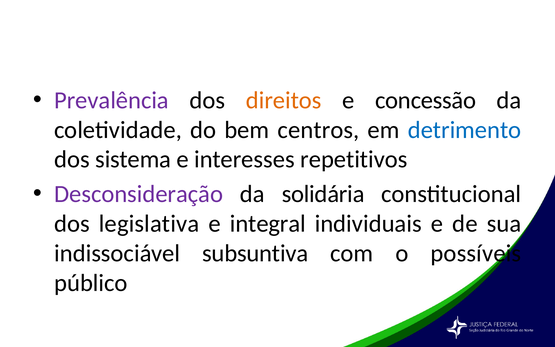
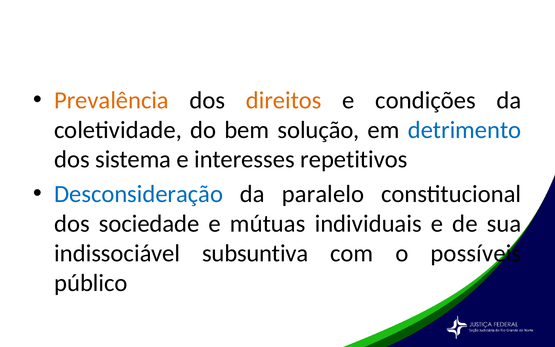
Prevalência colour: purple -> orange (111, 100)
concessão: concessão -> condições (426, 100)
centros: centros -> solução (319, 130)
Desconsideração colour: purple -> blue (139, 194)
solidária: solidária -> paralelo (323, 194)
legislativa: legislativa -> sociedade (149, 224)
integral: integral -> mútuas (268, 224)
